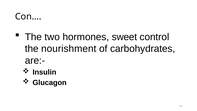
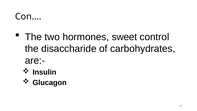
nourishment: nourishment -> disaccharide (69, 49)
